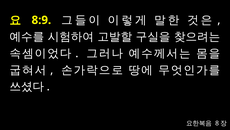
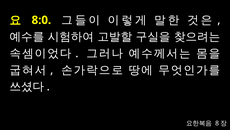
8:9: 8:9 -> 8:0 (41, 20)
